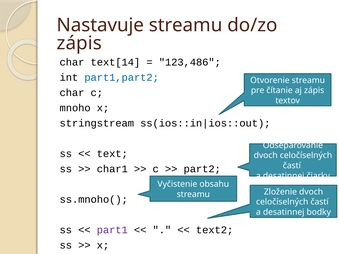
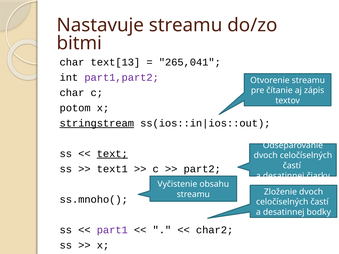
zápis: zápis -> bitmi (79, 43)
text[14: text[14 -> text[13 (115, 62)
123,486: 123,486 -> 265,041 (190, 62)
part1,part2 colour: blue -> purple (122, 78)
mnoho: mnoho -> potom (75, 108)
stringstream underline: none -> present (97, 123)
text underline: none -> present (112, 154)
char1: char1 -> text1 (112, 169)
text2: text2 -> char2 (215, 230)
